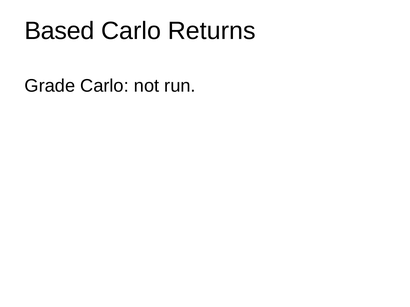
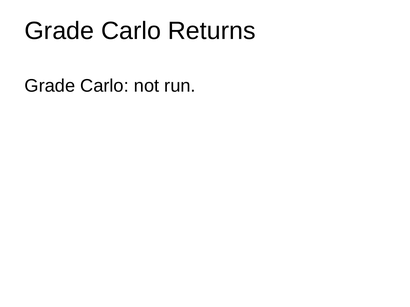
Based: Based -> Grade (59, 31)
